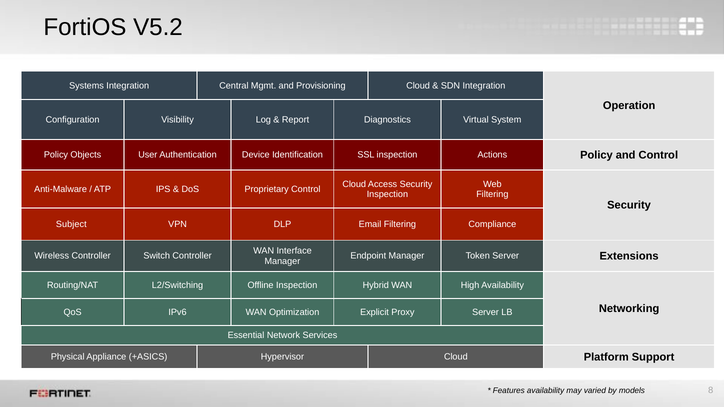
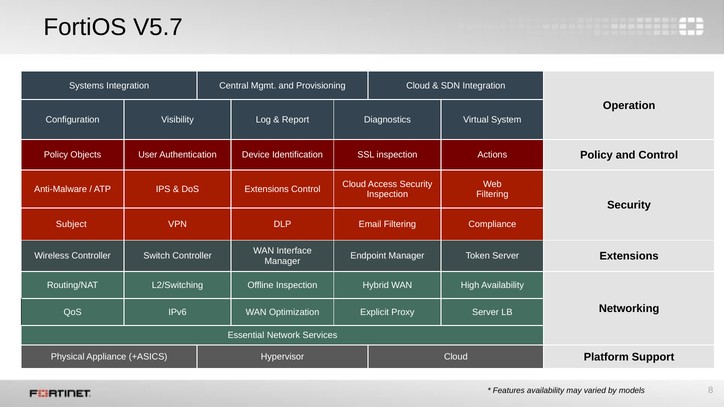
V5.2: V5.2 -> V5.7 (158, 27)
DoS Proprietary: Proprietary -> Extensions (267, 189)
